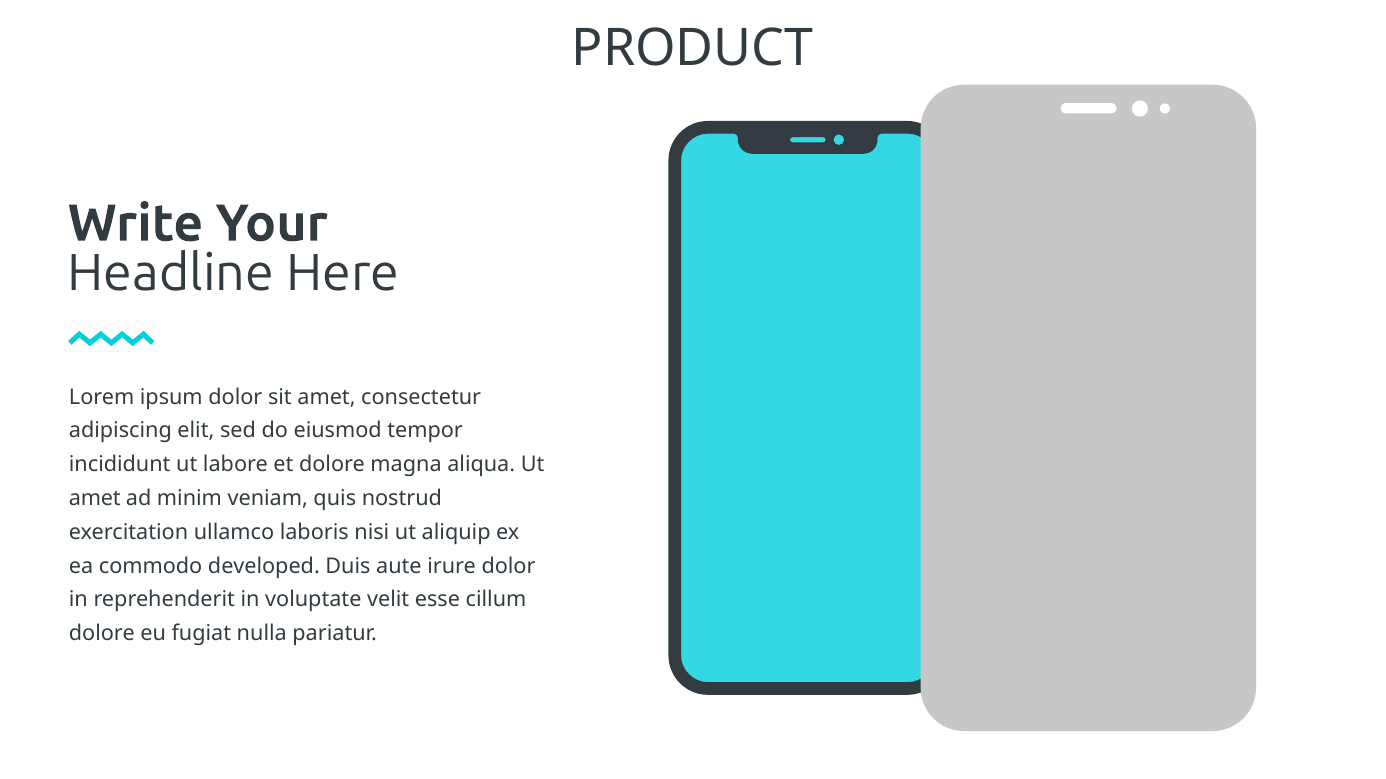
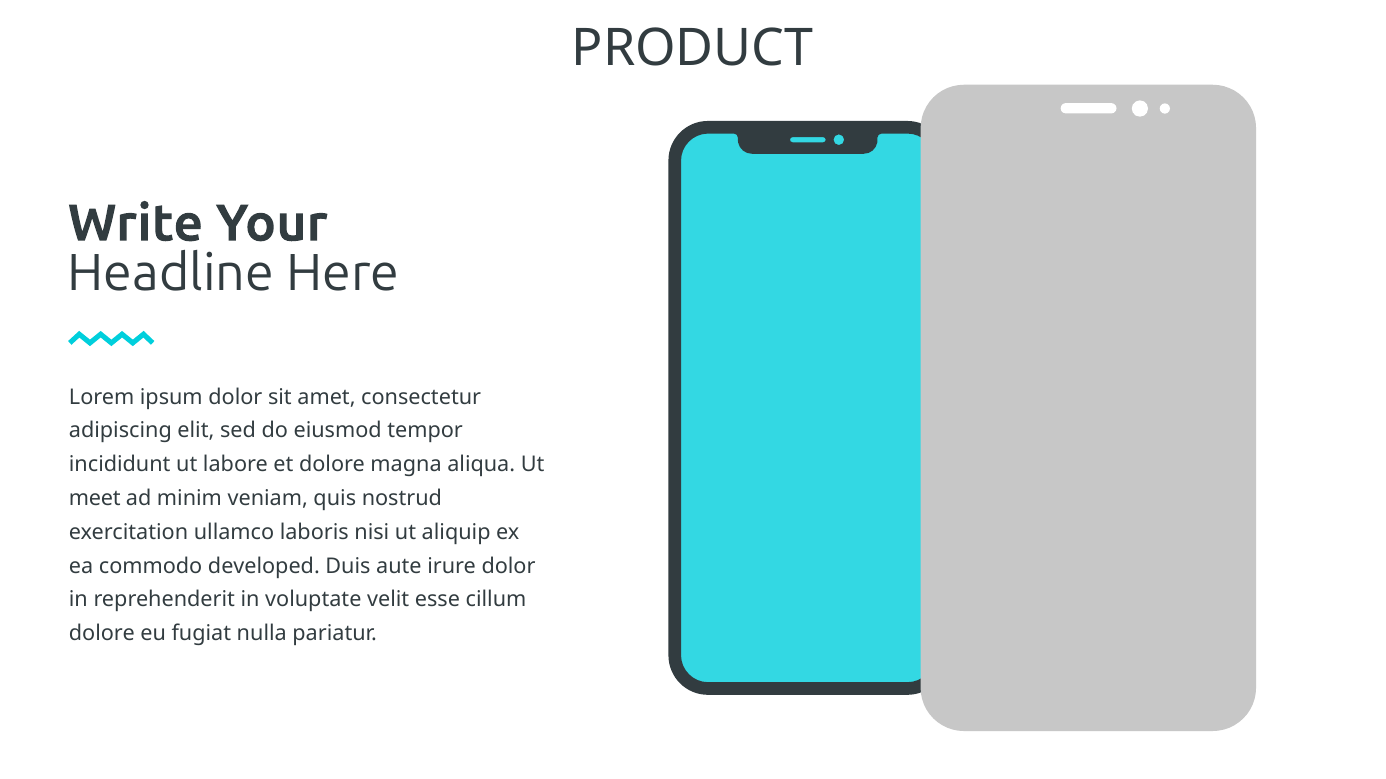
amet: amet -> meet (95, 499)
